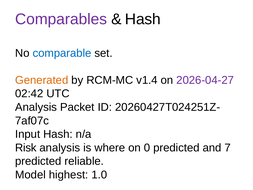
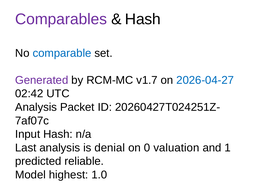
Generated colour: orange -> purple (42, 80)
v1.4: v1.4 -> v1.7 (147, 80)
2026-04-27 colour: purple -> blue (205, 80)
Risk: Risk -> Last (26, 148)
where: where -> denial (110, 148)
0 predicted: predicted -> valuation (176, 148)
7: 7 -> 1 (228, 148)
